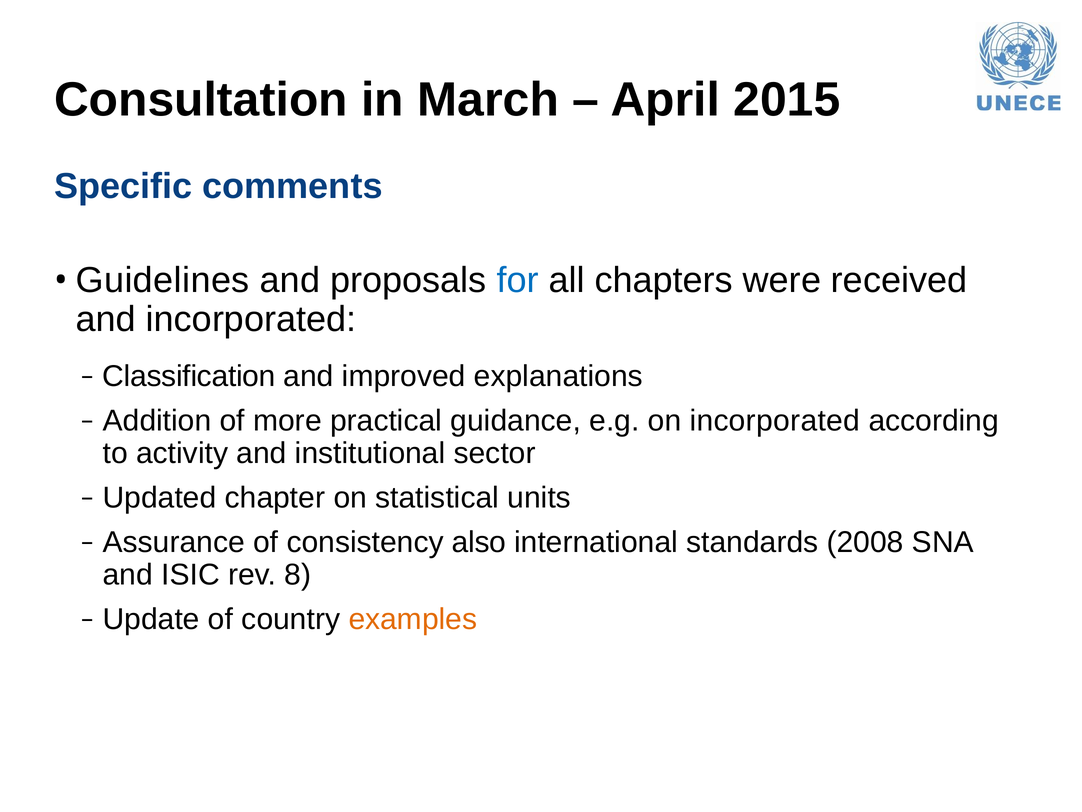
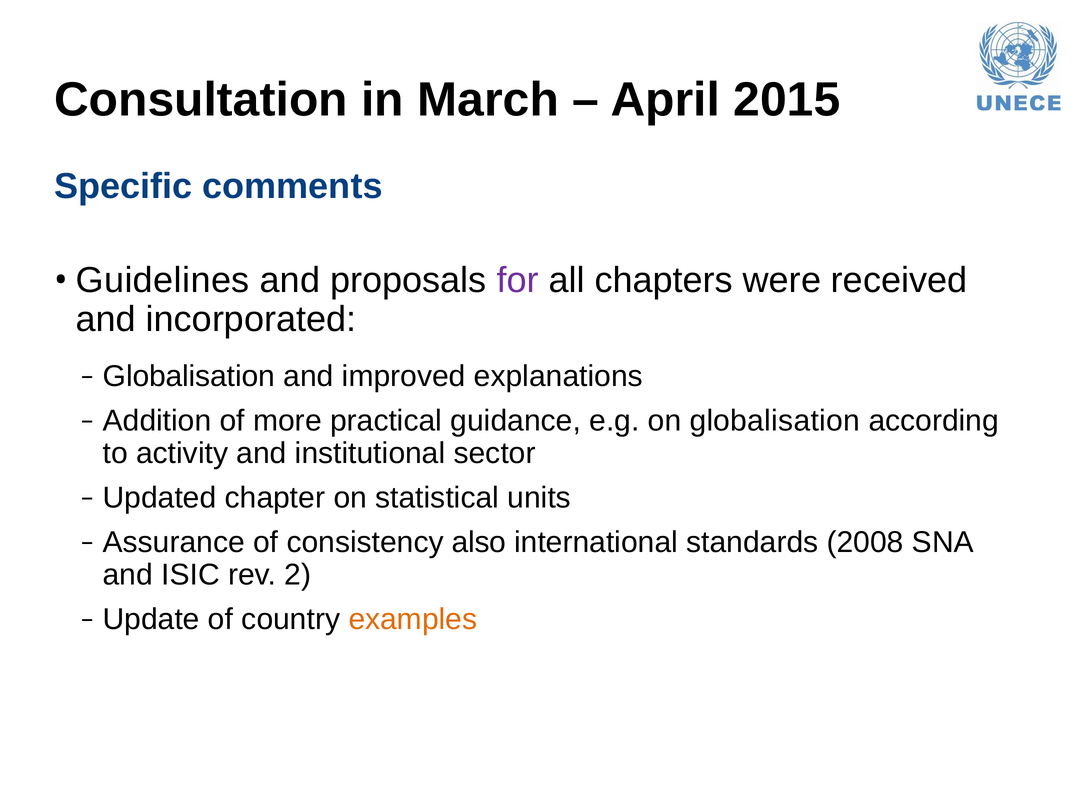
for colour: blue -> purple (518, 280)
Classification: Classification -> Globalisation (189, 376)
on incorporated: incorporated -> globalisation (775, 420)
8: 8 -> 2 (298, 574)
